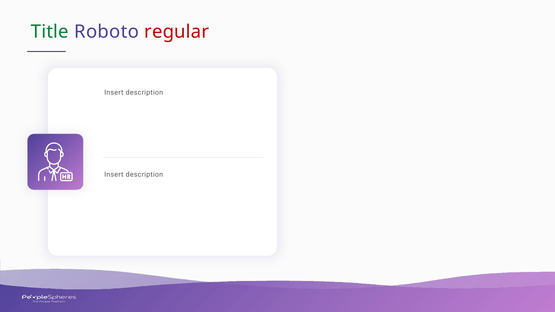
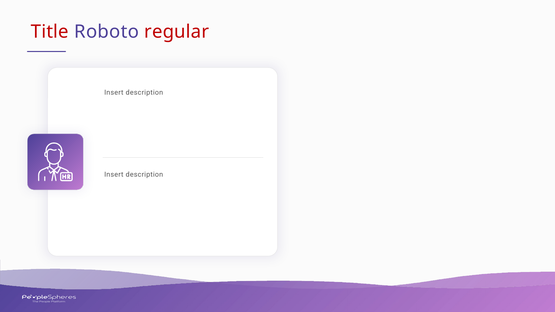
Title colour: green -> red (50, 32)
